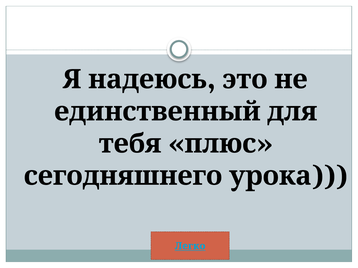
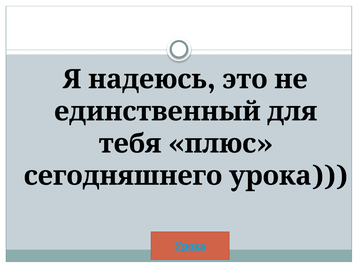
Легко: Легко -> Урока (190, 246)
